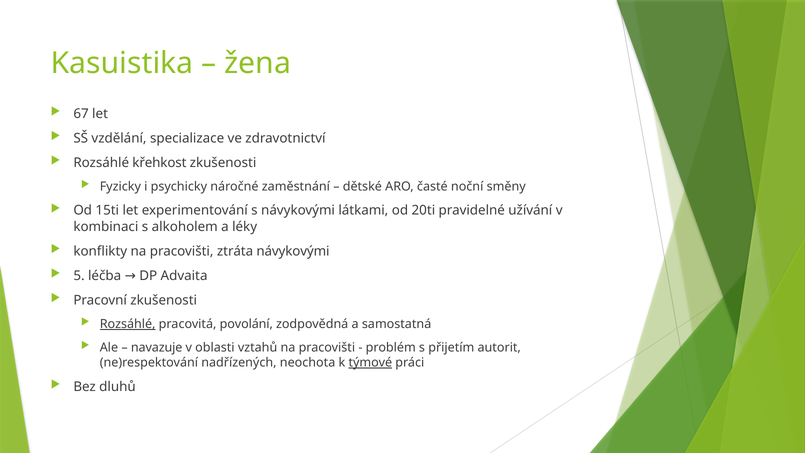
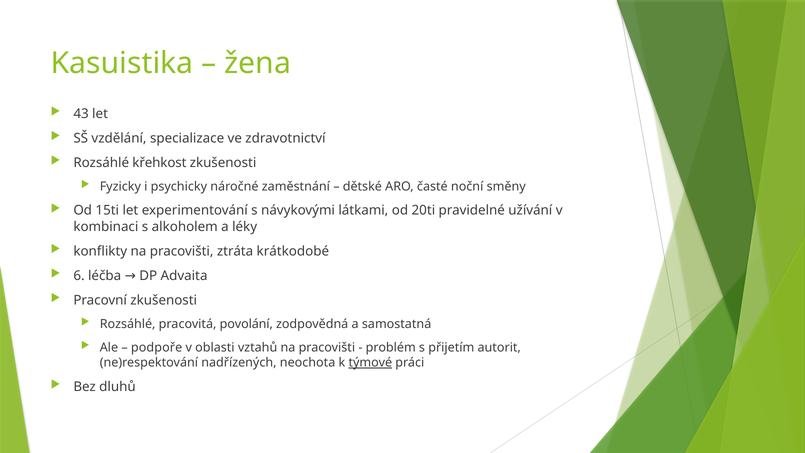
67: 67 -> 43 (81, 114)
ztráta návykovými: návykovými -> krátkodobé (293, 251)
5: 5 -> 6 (79, 276)
Rozsáhlé underline: present -> none (128, 324)
navazuje: navazuje -> podpoře (157, 347)
